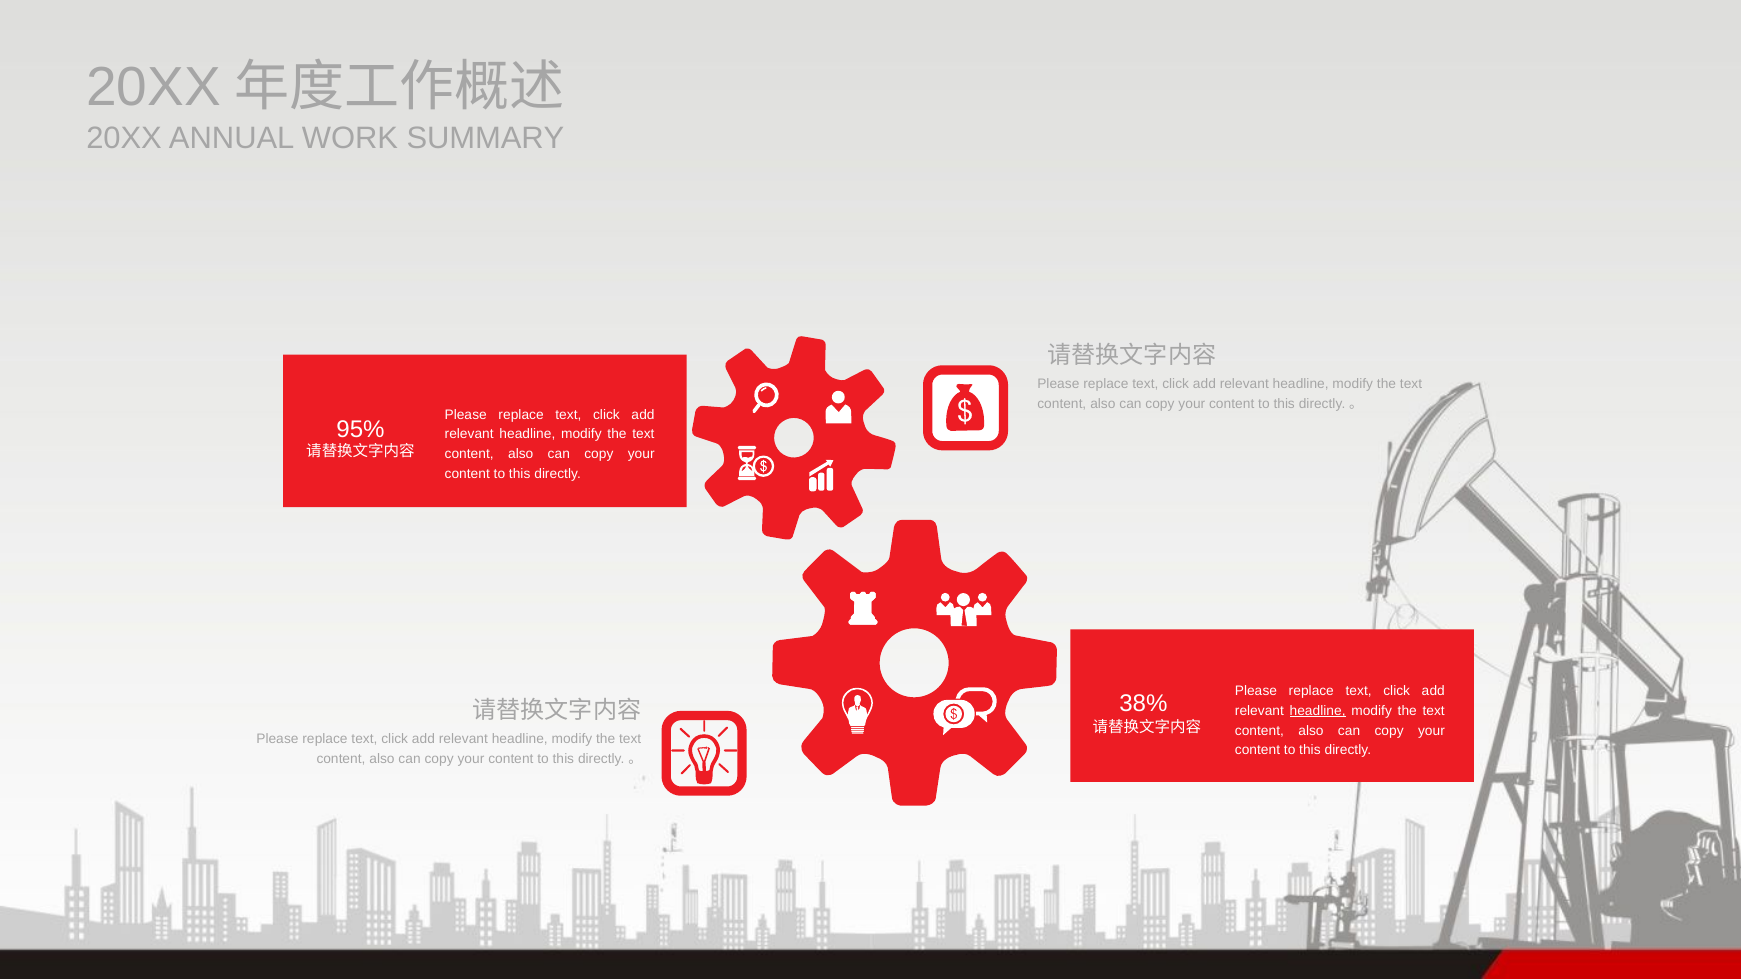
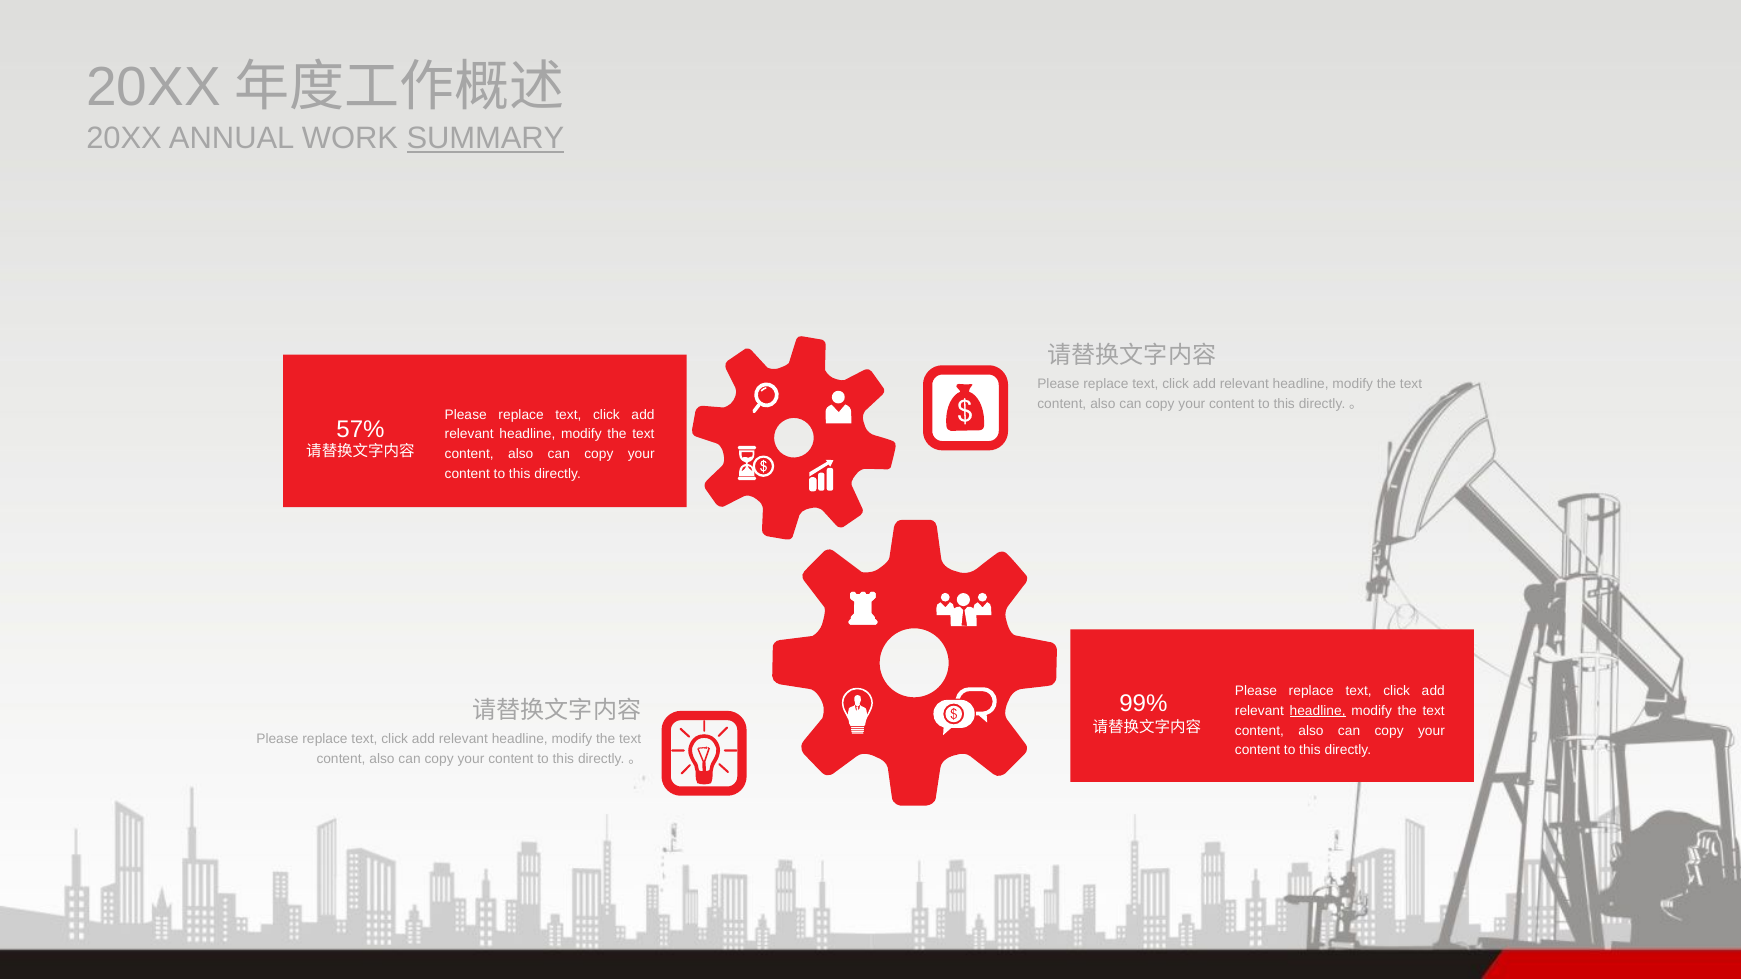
SUMMARY underline: none -> present (485, 139)
95%: 95% -> 57% (360, 429)
38%: 38% -> 99% (1143, 703)
